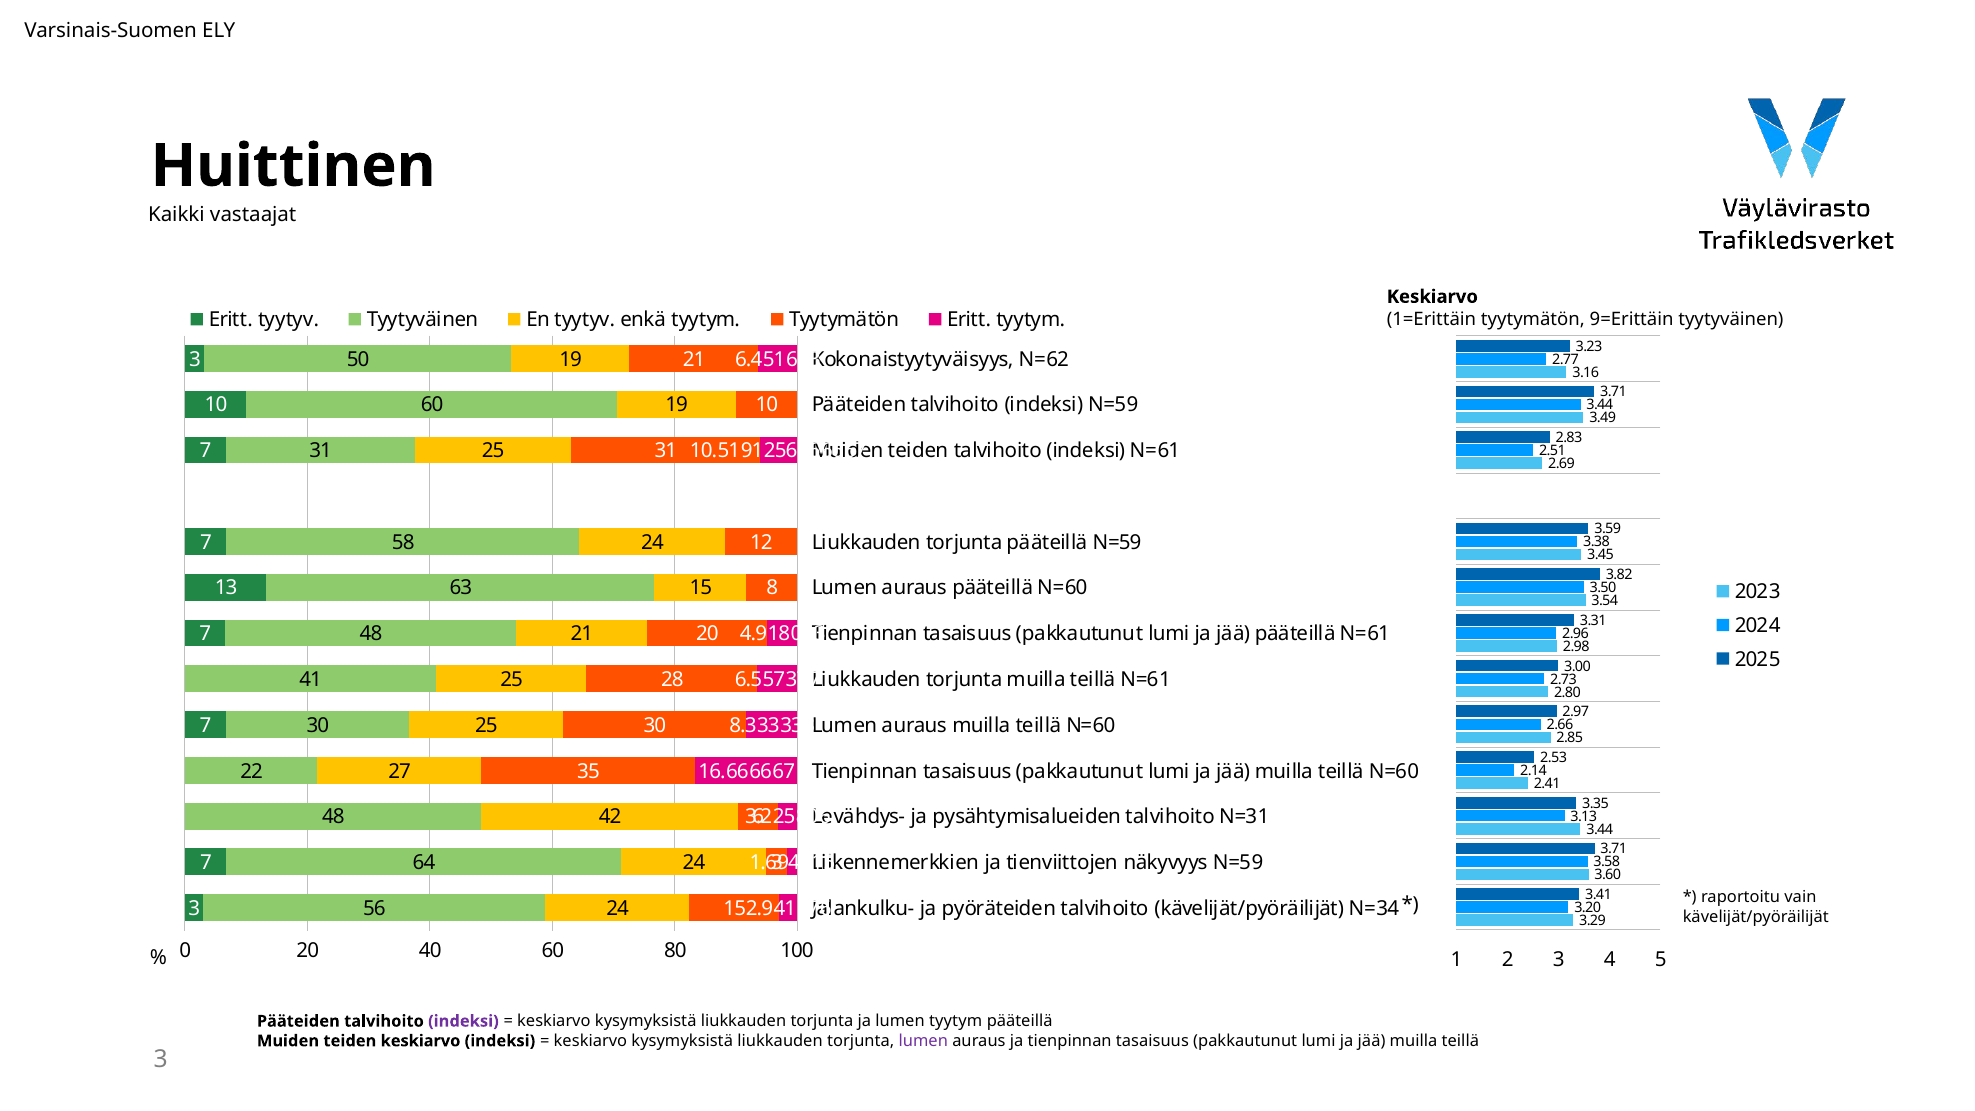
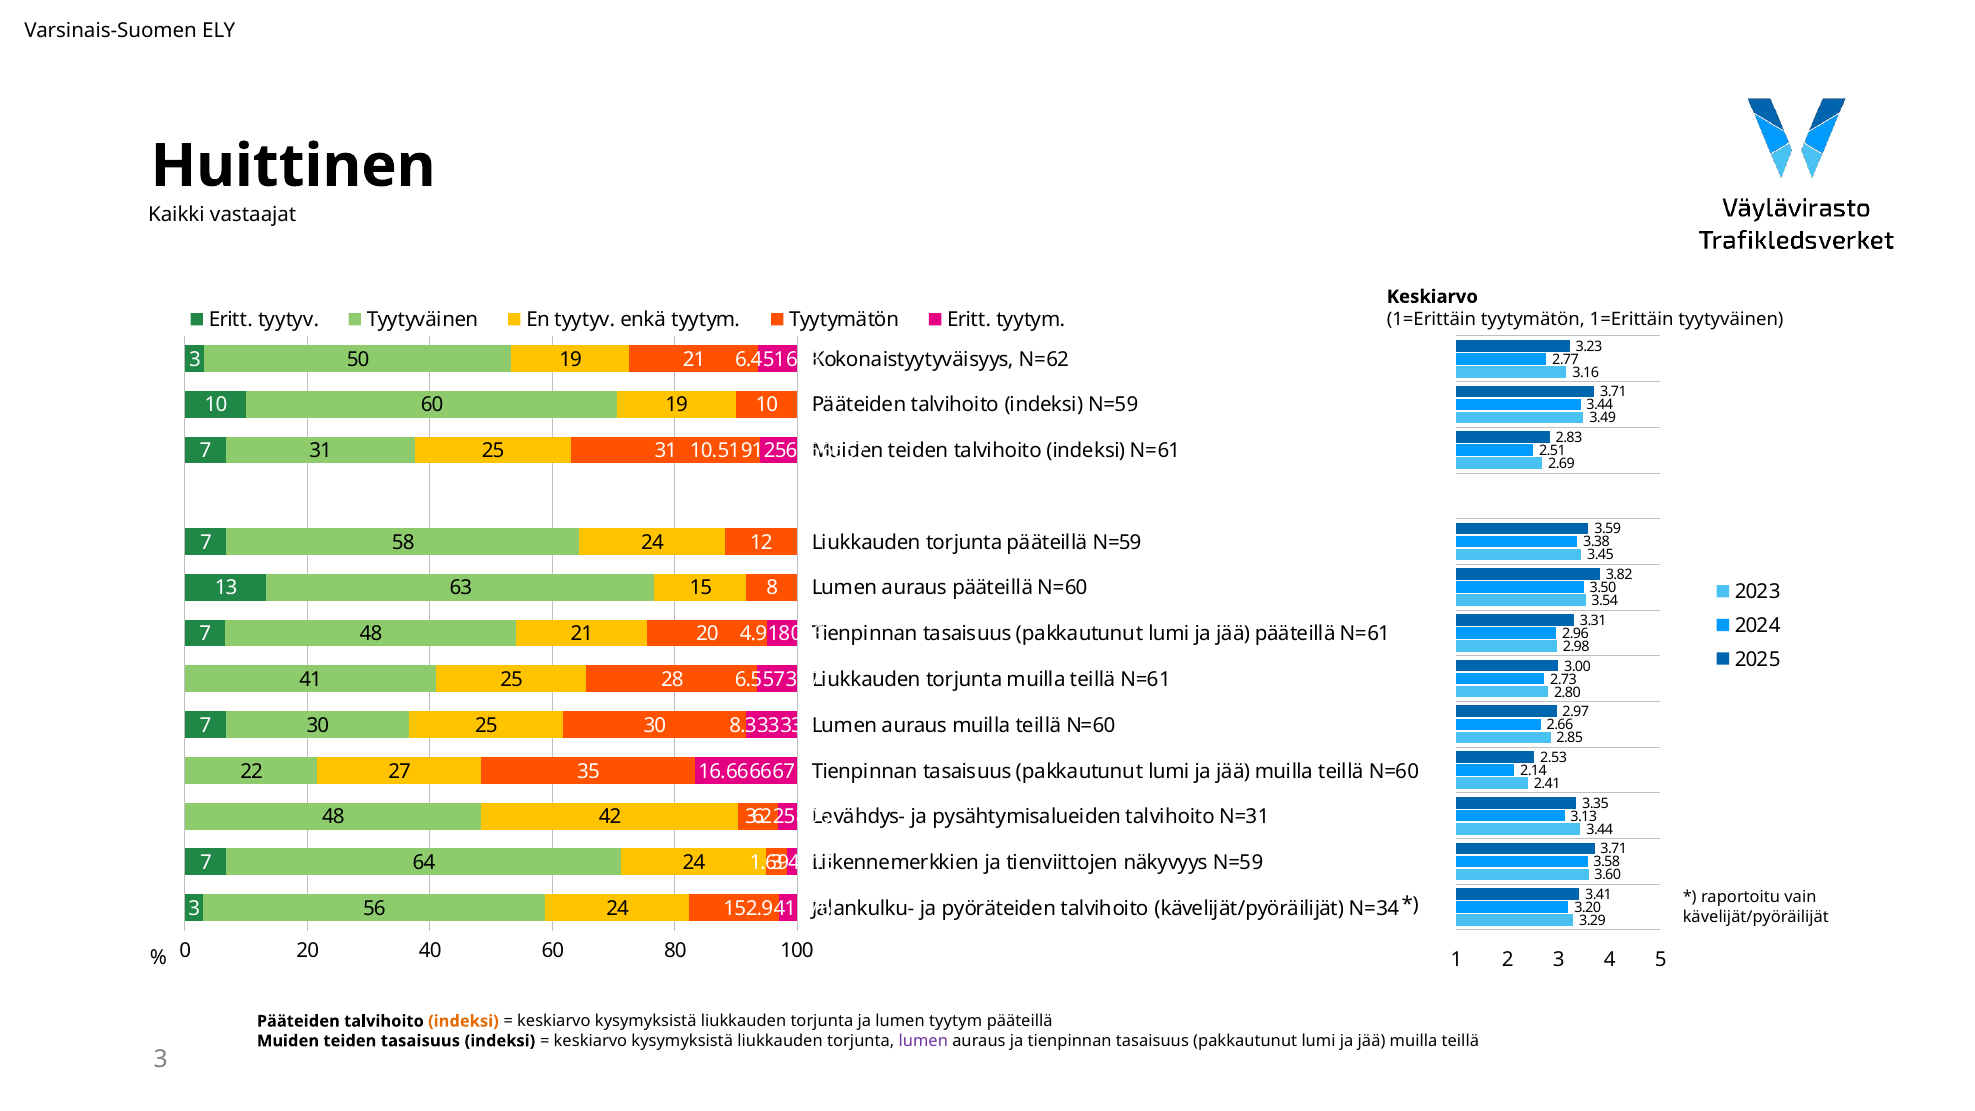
tyytymätön 9=Erittäin: 9=Erittäin -> 1=Erittäin (1632, 319)
indeksi colour: purple -> orange (463, 1021)
teiden keskiarvo: keskiarvo -> tasaisuus (420, 1041)
